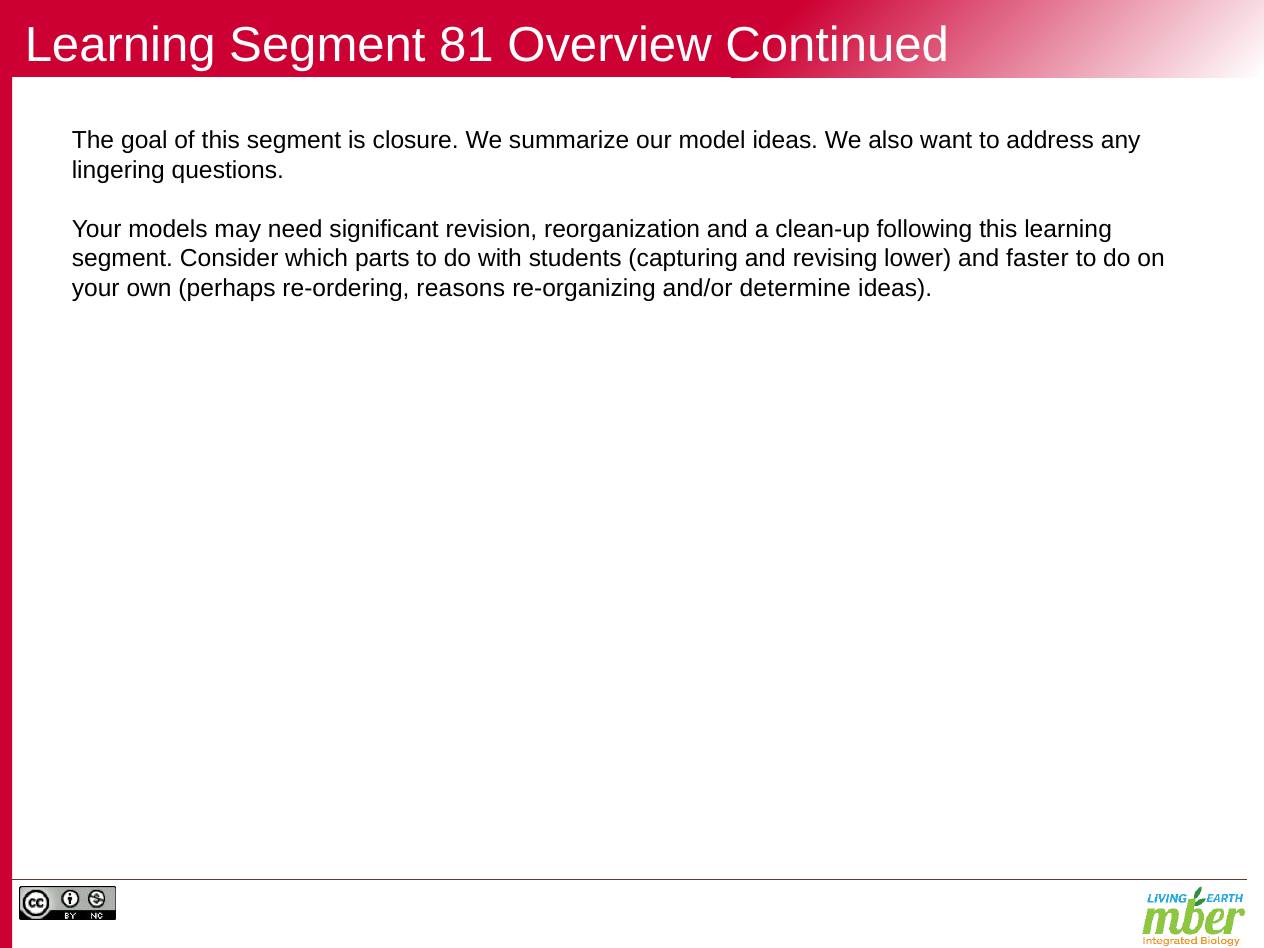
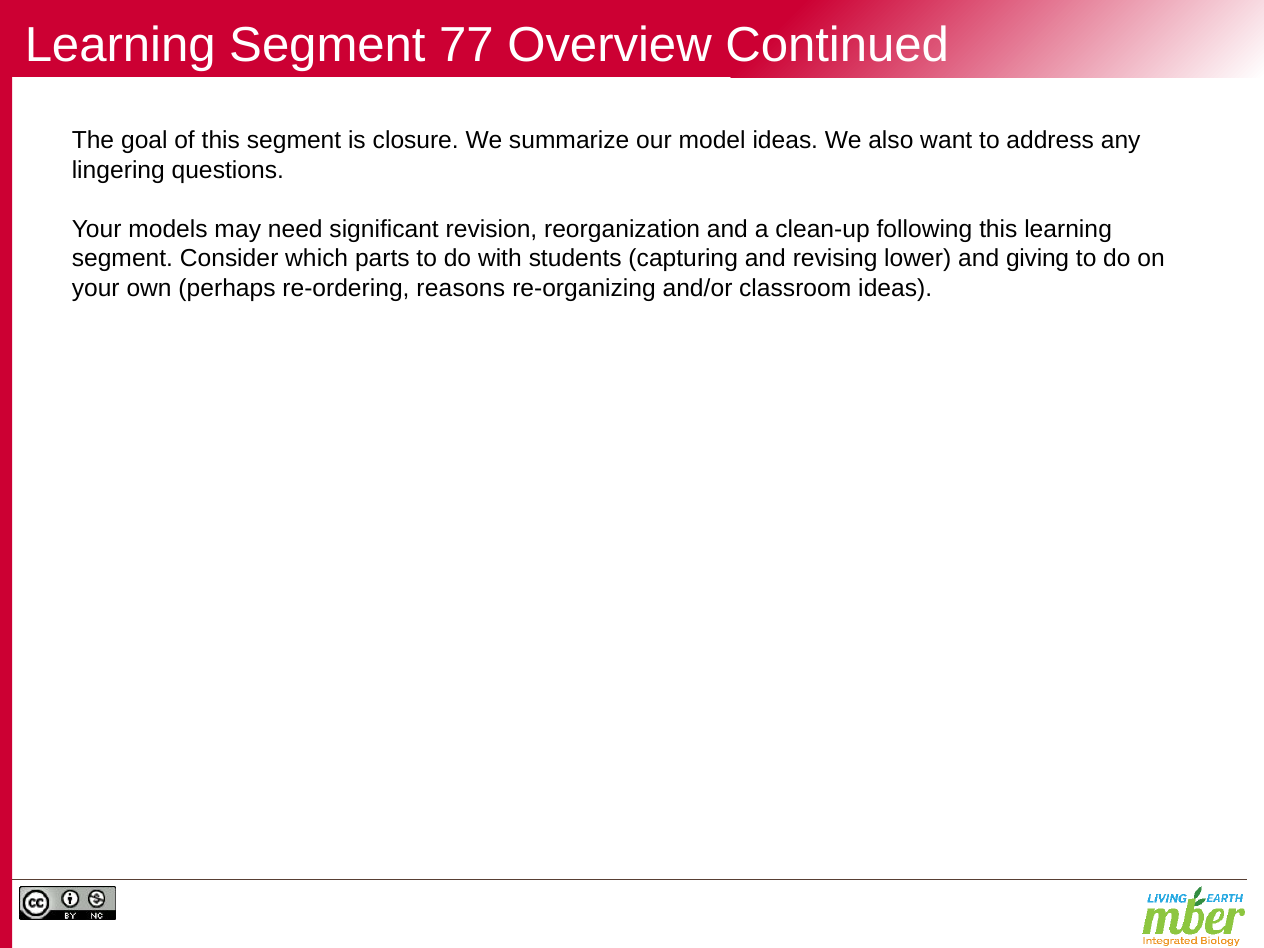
81: 81 -> 77 (466, 46)
faster: faster -> giving (1038, 258)
determine: determine -> classroom (795, 288)
